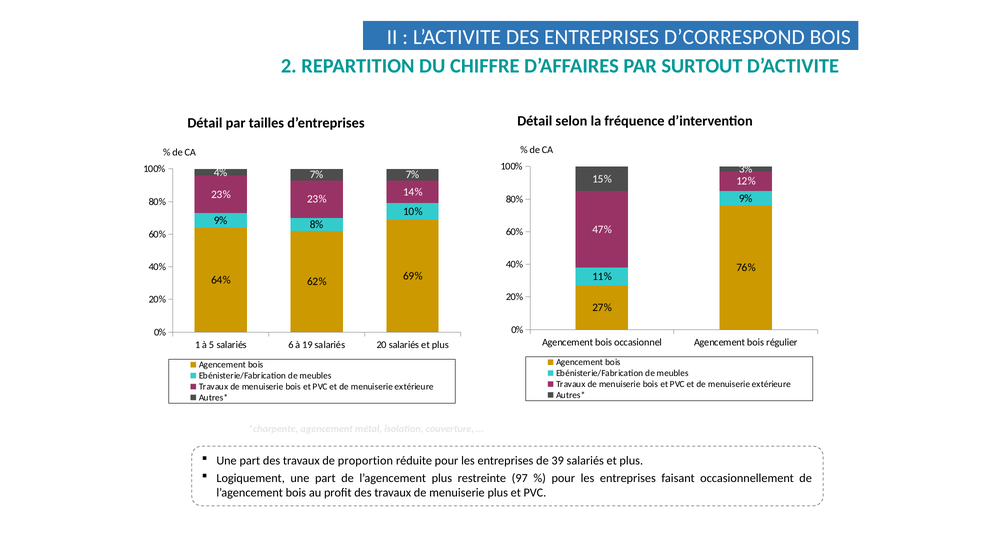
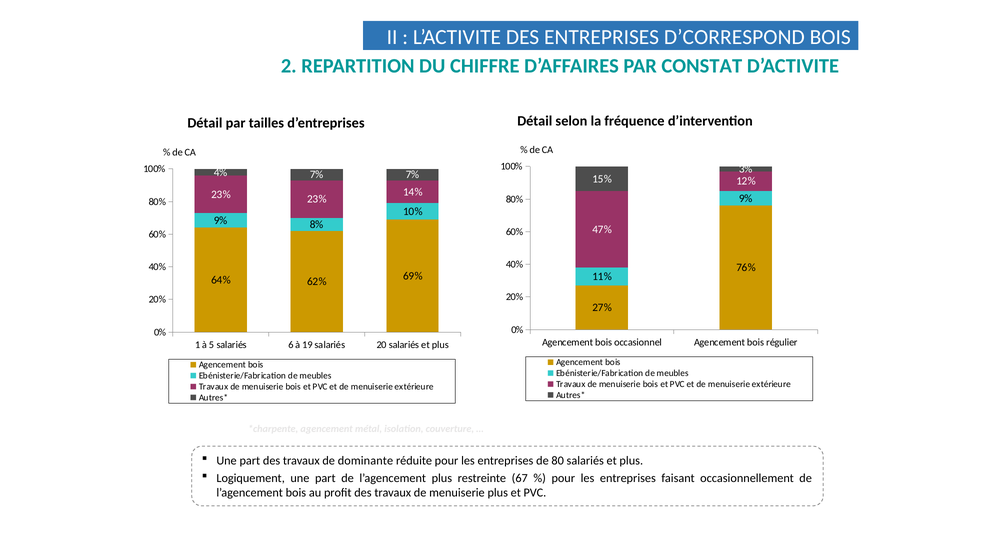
SURTOUT: SURTOUT -> CONSTAT (702, 66)
proportion: proportion -> dominante (365, 461)
39: 39 -> 80 (558, 461)
97: 97 -> 67 (520, 478)
